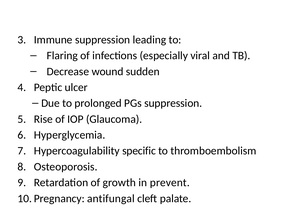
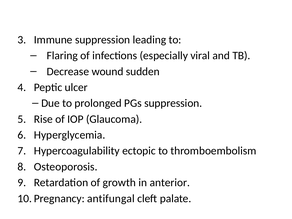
specific: specific -> ectopic (139, 151)
prevent: prevent -> anterior (170, 183)
